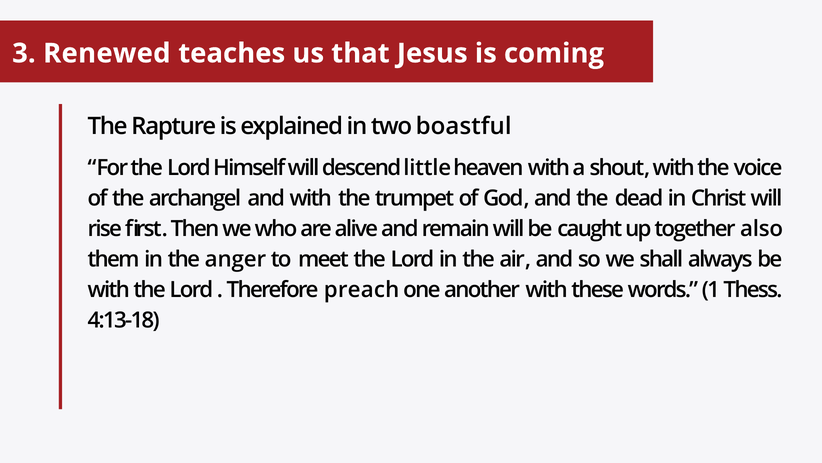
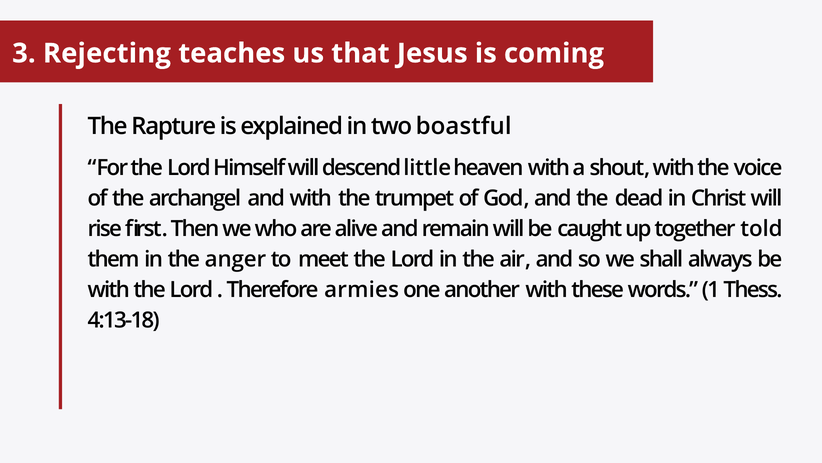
Renewed: Renewed -> Rejecting (107, 53)
also: also -> told (761, 229)
preach: preach -> armies (362, 290)
